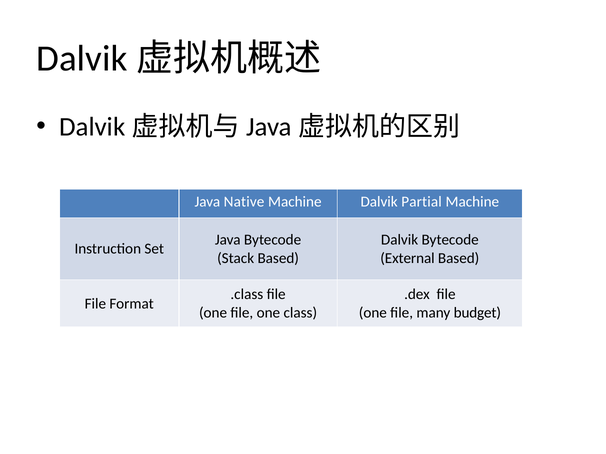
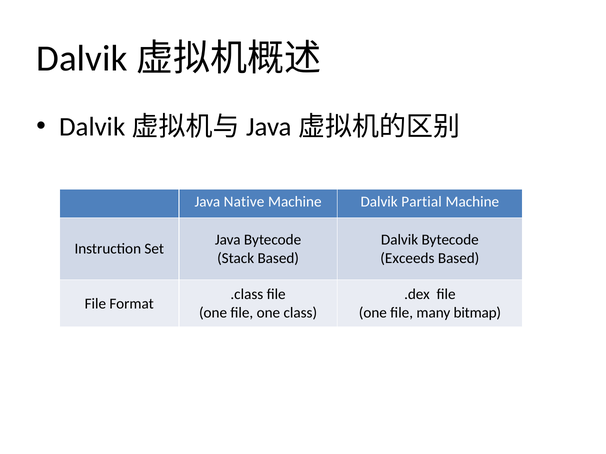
External: External -> Exceeds (407, 258)
budget: budget -> bitmap (477, 313)
